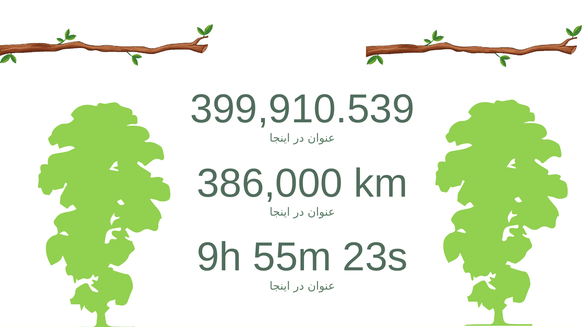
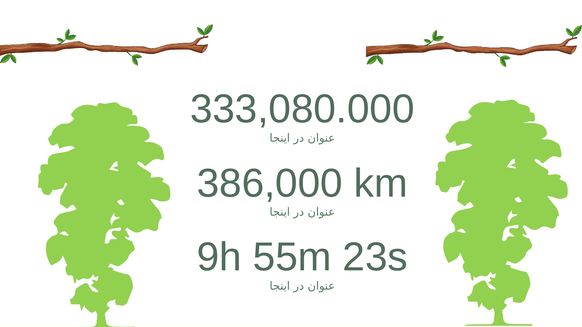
399,910.539: 399,910.539 -> 333,080.000 (302, 109)
